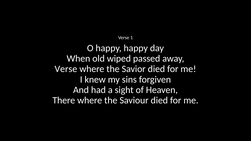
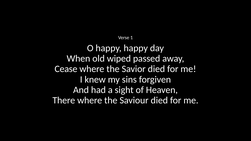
Verse: Verse -> Cease (66, 69)
